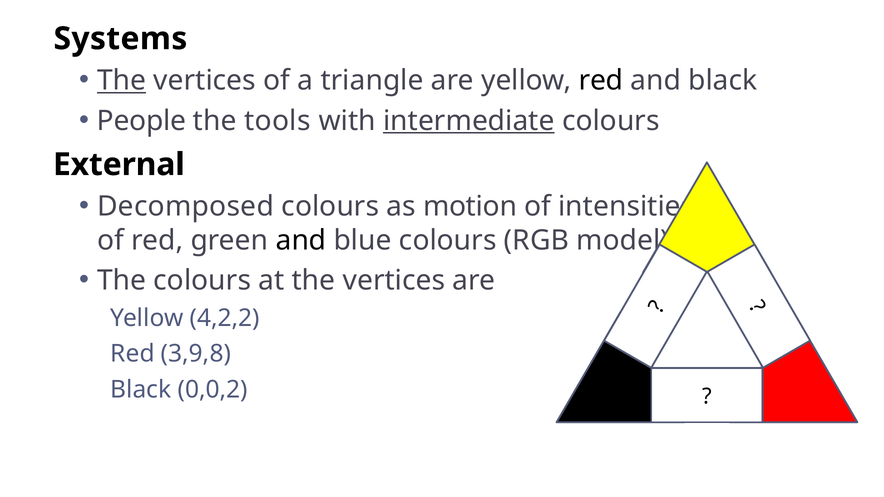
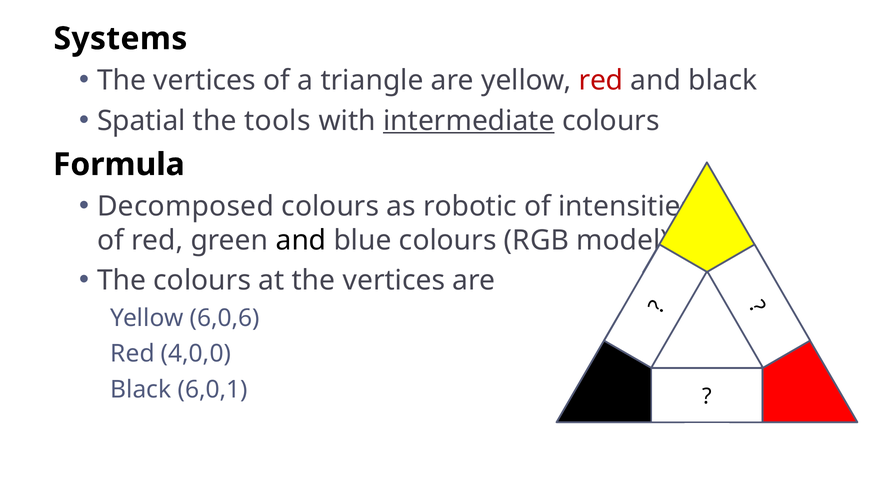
The underline: present -> none (122, 81)
red colour: black -> red (601, 81)
People: People -> Spatial (141, 121)
External: External -> Formula (119, 165)
motion: motion -> robotic (470, 207)
4,2,2: 4,2,2 -> 6,0,6 (225, 318)
3,9,8: 3,9,8 -> 4,0,0 (196, 354)
0,0,2: 0,0,2 -> 6,0,1 (213, 390)
